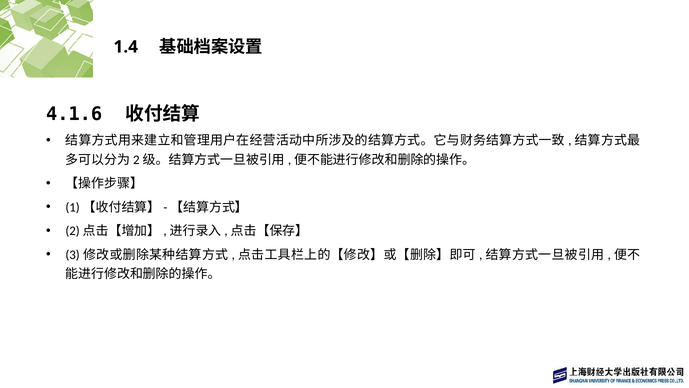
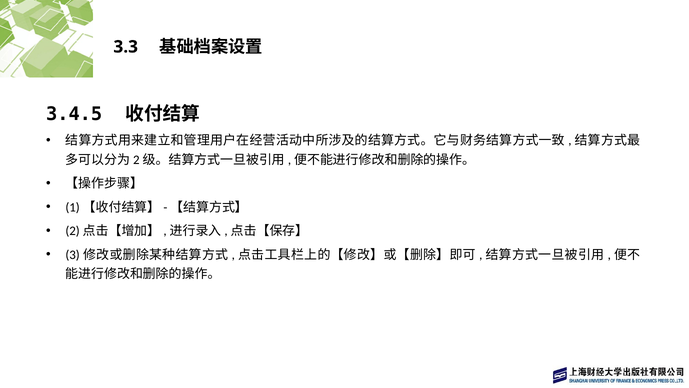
1.4: 1.4 -> 3.3 (126, 47)
4.1.6: 4.1.6 -> 3.4.5 (74, 114)
